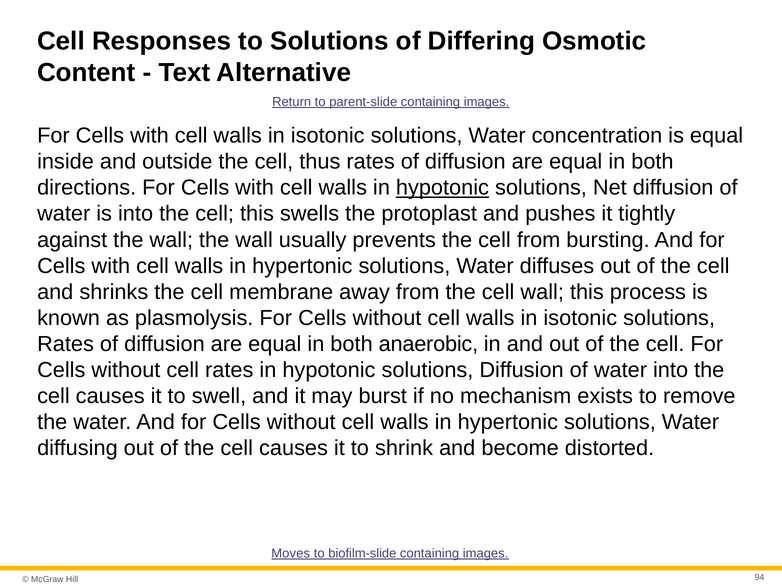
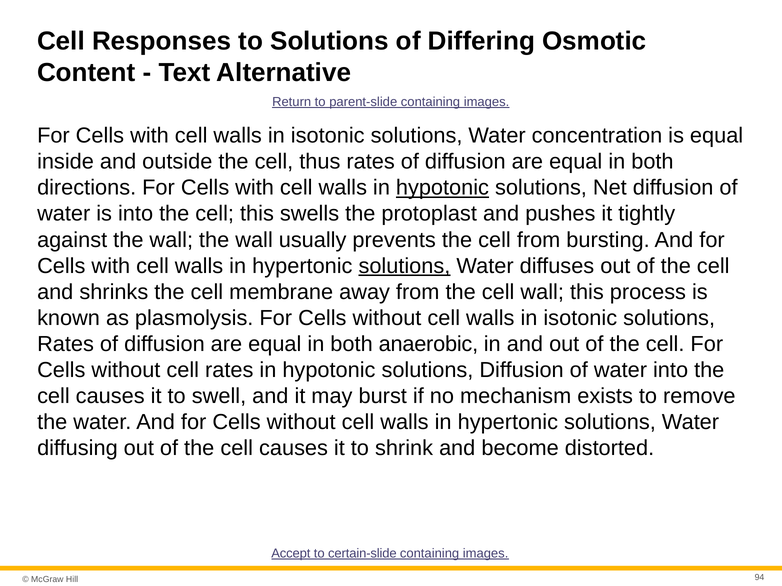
solutions underline: none -> present (404, 266)
Moves: Moves -> Accept (291, 554)
biofilm-slide: biofilm-slide -> certain-slide (362, 554)
